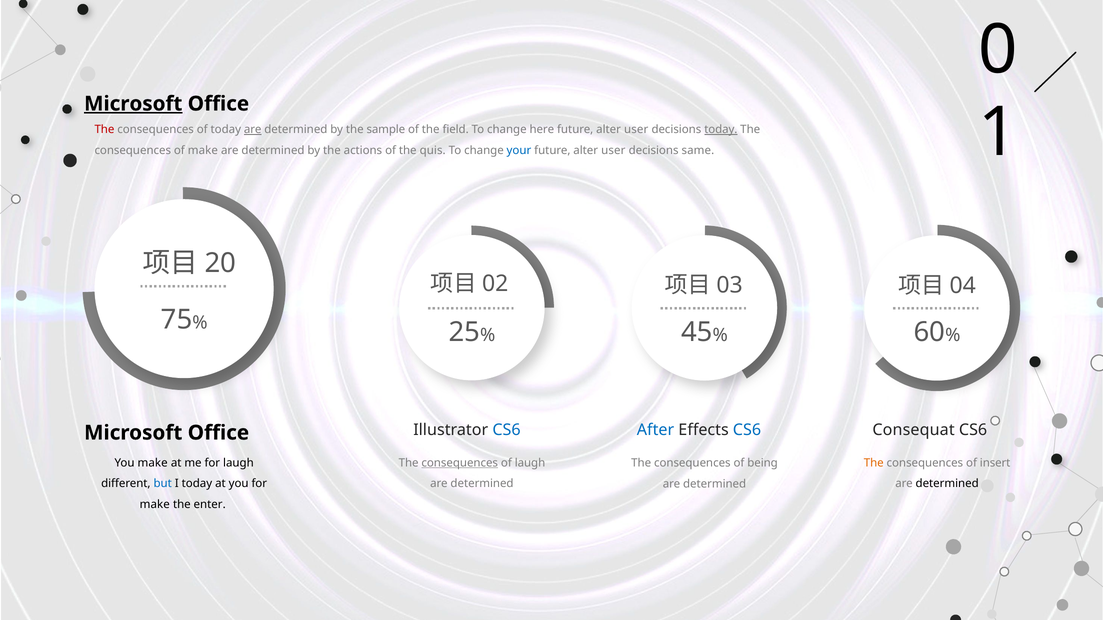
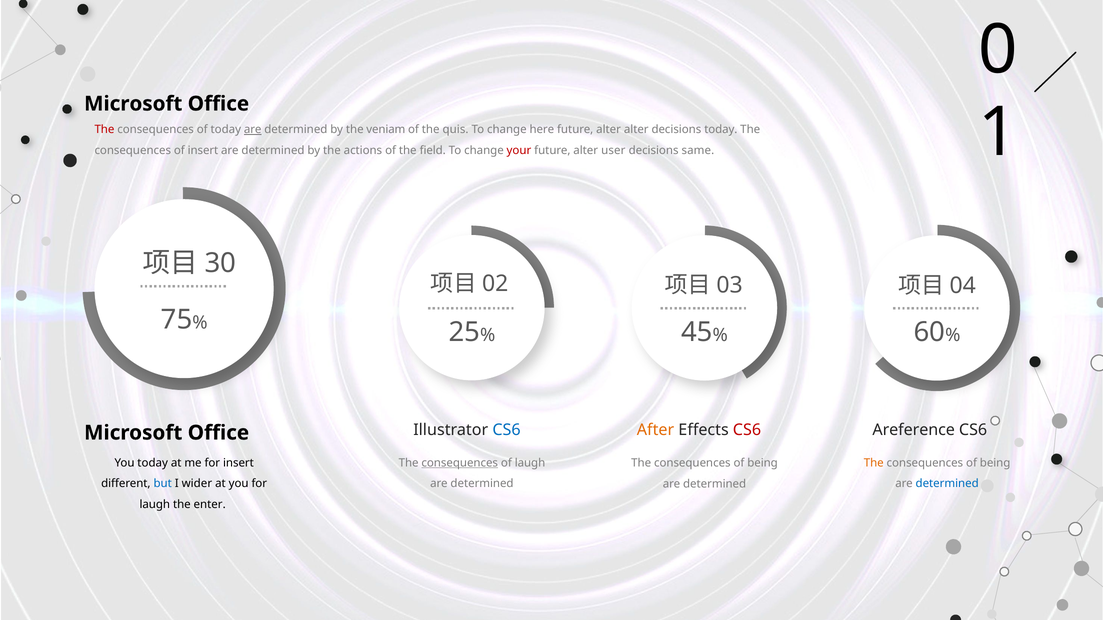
Microsoft underline: present -> none (133, 104)
sample: sample -> veniam (386, 130)
field: field -> quis (456, 130)
user: user -> alter (636, 130)
today underline: present -> none (721, 130)
of make: make -> insert (203, 150)
quis: quis -> field (433, 150)
your colour: blue -> red (519, 150)
20: 20 -> 30 (220, 263)
Consequat: Consequat -> Areference (914, 430)
After colour: blue -> orange (655, 430)
CS6 colour: blue -> red (747, 430)
You make: make -> today (153, 463)
for laugh: laugh -> insert (238, 463)
insert: insert -> being (995, 463)
I today: today -> wider (197, 484)
determined colour: black -> blue (947, 484)
make: make -> laugh (155, 505)
